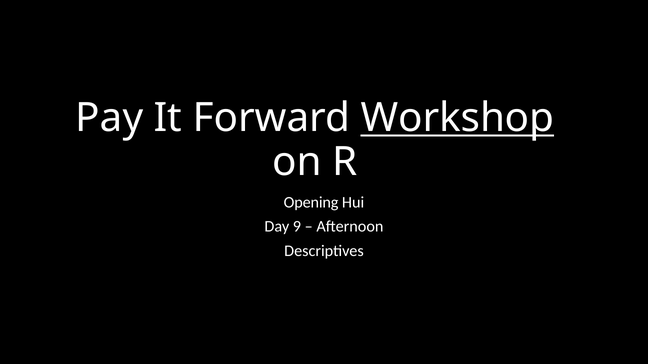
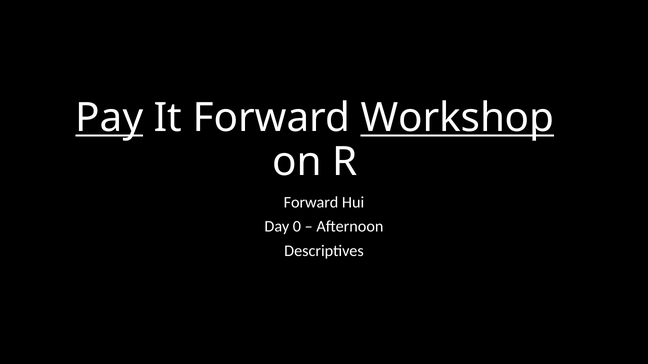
Pay underline: none -> present (109, 118)
Opening: Opening -> Forward (311, 203)
9: 9 -> 0 (297, 227)
